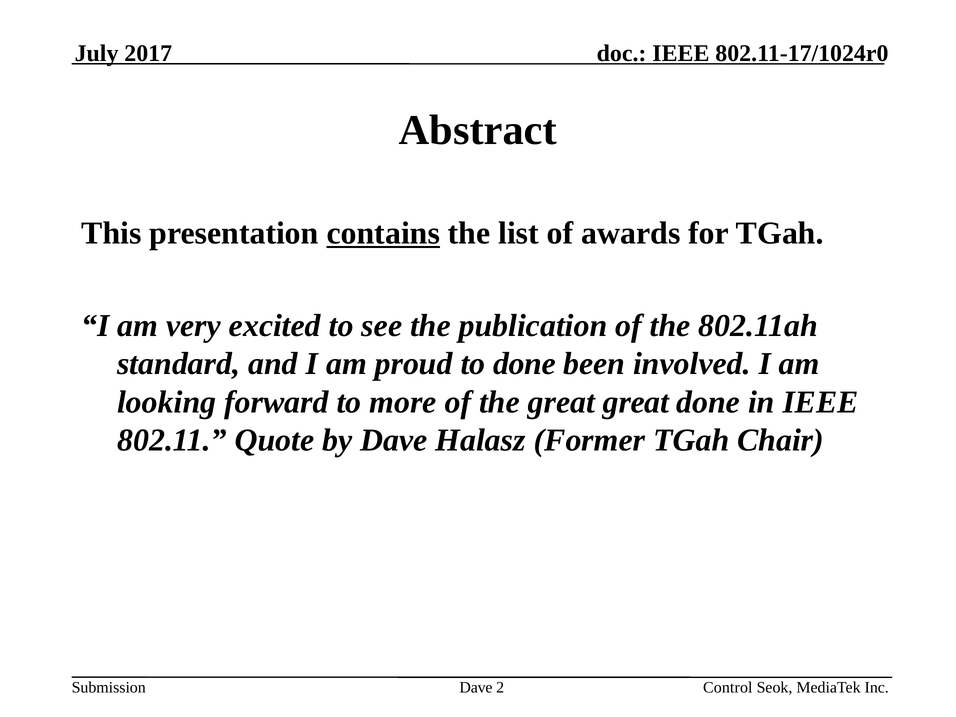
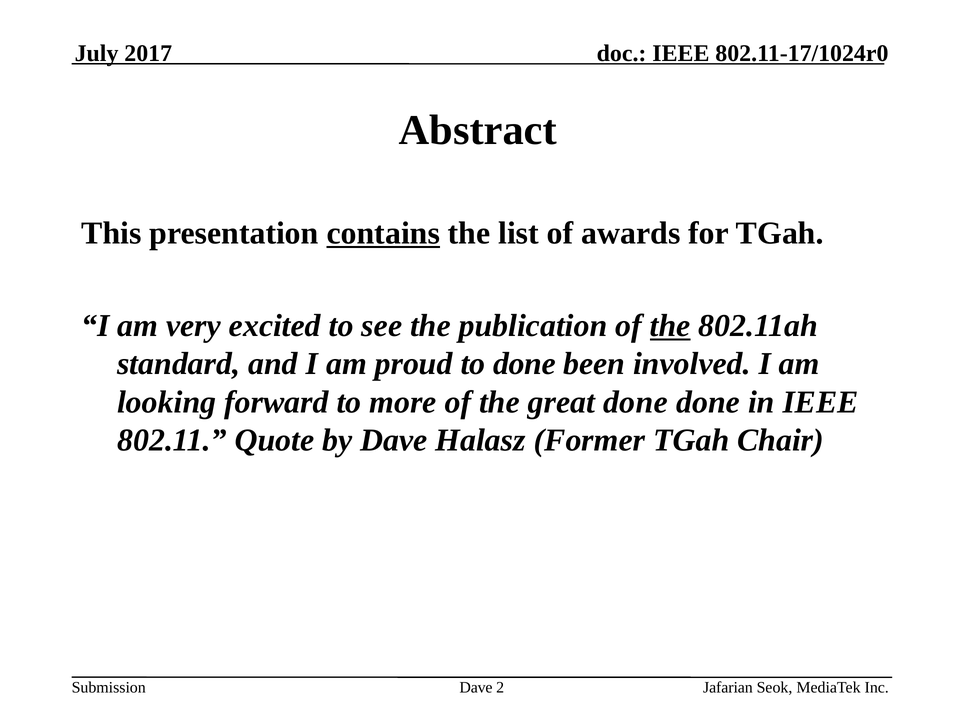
the underline: none -> present (670, 326)
great great: great -> done (636, 402)
Control: Control -> Jafarian (728, 688)
